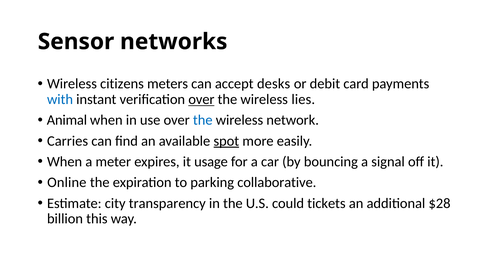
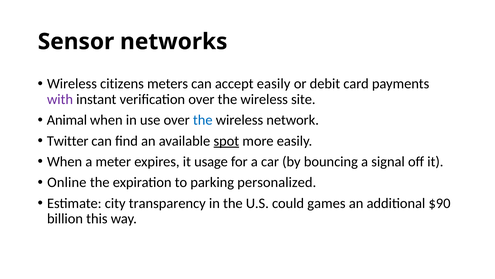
accept desks: desks -> easily (274, 84)
with colour: blue -> purple (60, 99)
over underline: present -> none (201, 99)
lies: lies -> site (303, 99)
Carries: Carries -> Twitter (68, 141)
collaborative: collaborative -> personalized (277, 182)
tickets: tickets -> games (326, 203)
$28: $28 -> $90 (440, 203)
